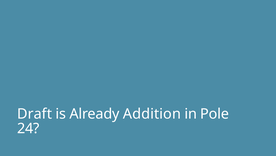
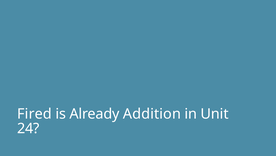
Draft: Draft -> Fired (34, 113)
Pole: Pole -> Unit (215, 113)
